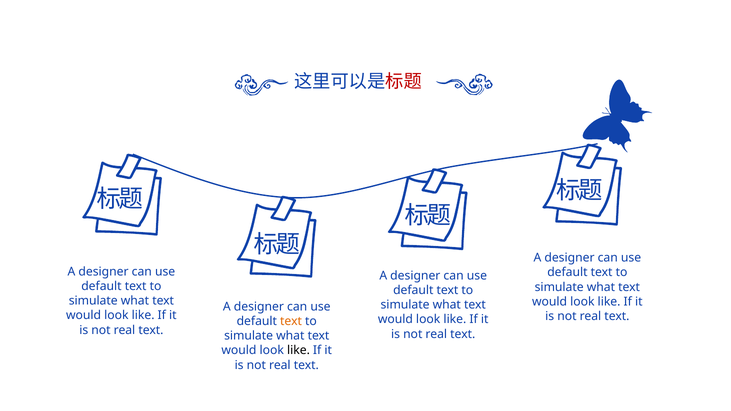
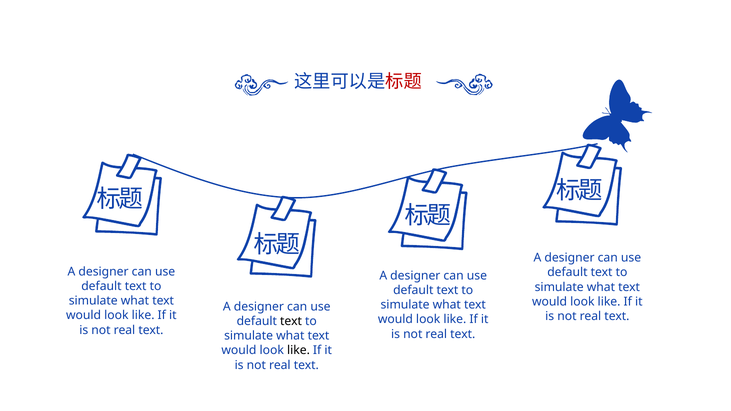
text colour: orange -> black (291, 321)
